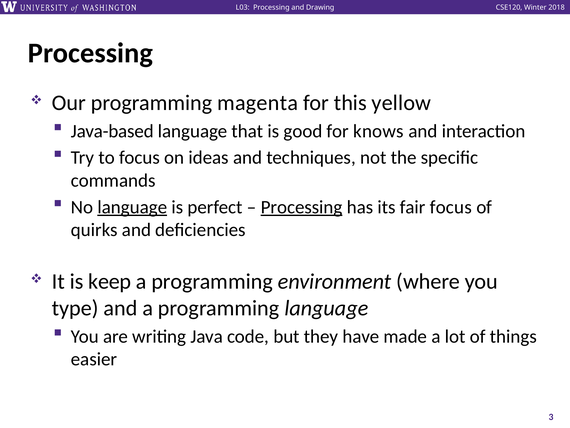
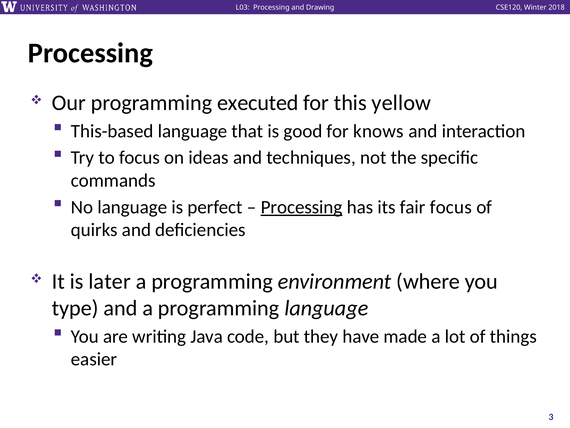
magenta: magenta -> executed (258, 103)
Java-based: Java-based -> This-based (112, 131)
language underline: present -> none (132, 207)
keep: keep -> later (110, 281)
